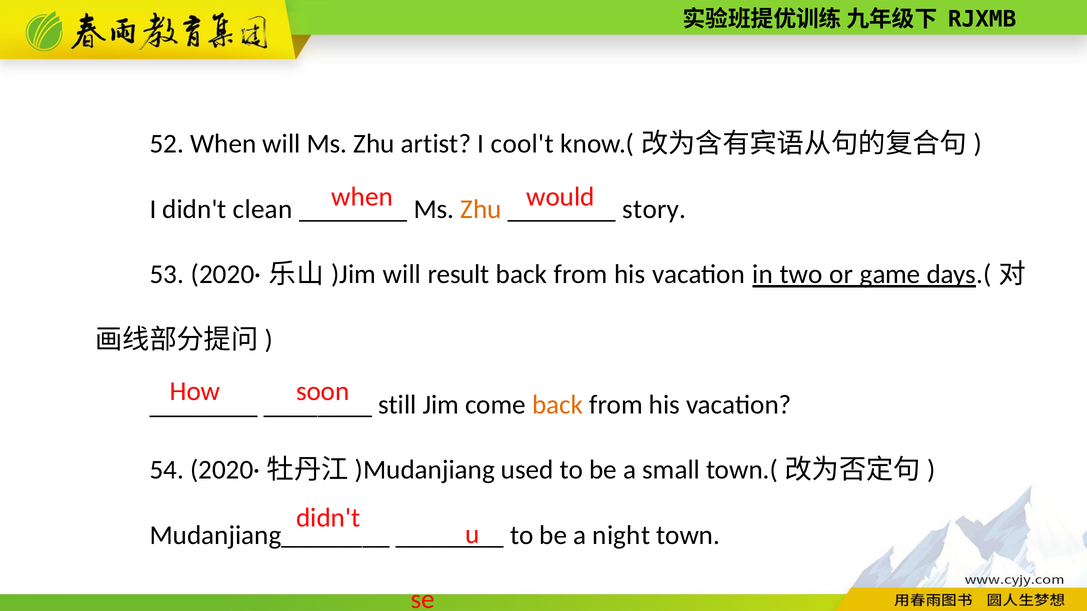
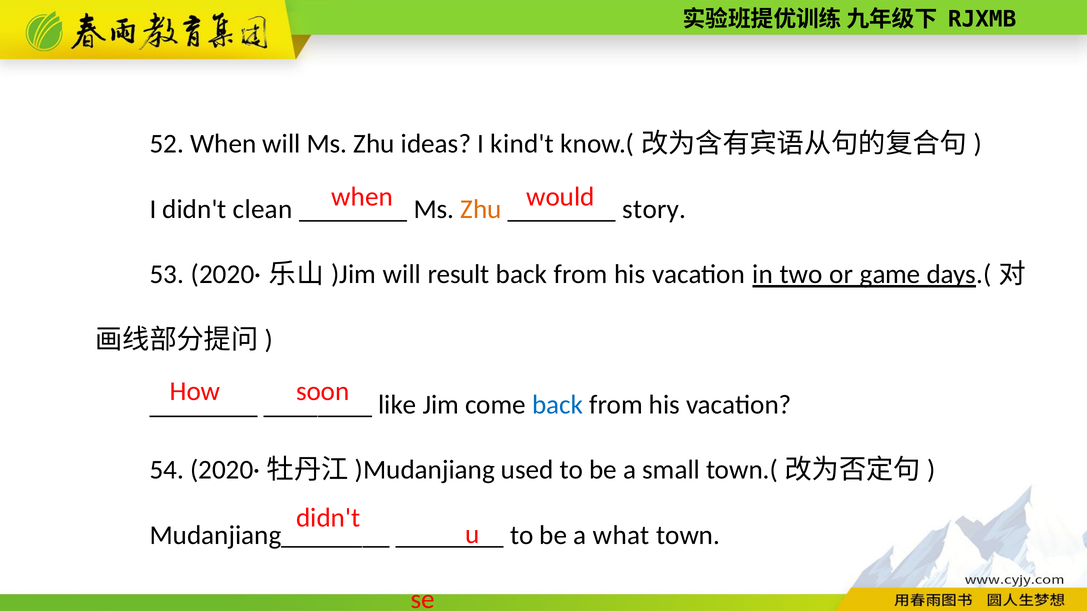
artist: artist -> ideas (436, 144)
cool't: cool't -> kind't (522, 144)
still: still -> like (397, 405)
back colour: orange -> blue (558, 405)
night: night -> what (621, 535)
